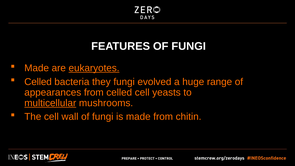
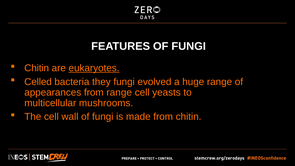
Made: Made -> Chitin (37, 68)
from celled: celled -> range (119, 92)
multicellular underline: present -> none (50, 103)
